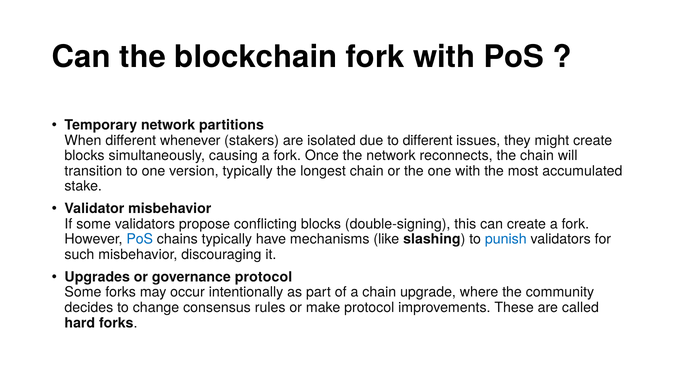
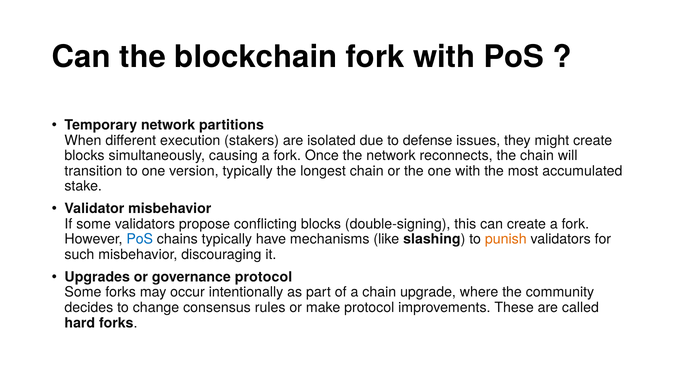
whenever: whenever -> execution (190, 140)
to different: different -> defense (428, 140)
punish colour: blue -> orange (506, 239)
